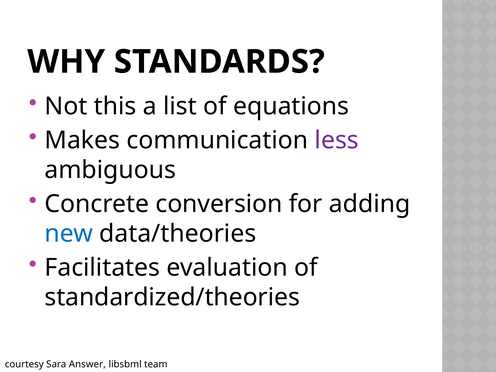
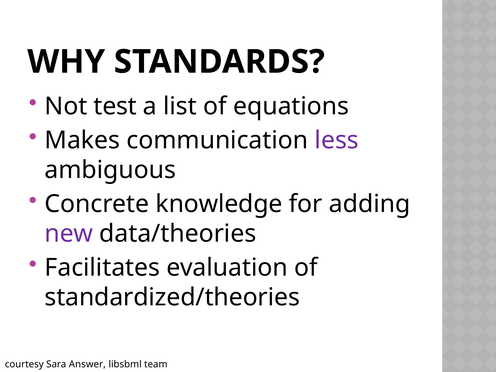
this: this -> test (115, 106)
conversion: conversion -> knowledge (219, 204)
new colour: blue -> purple (69, 234)
